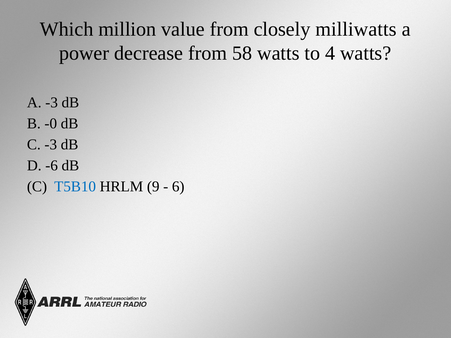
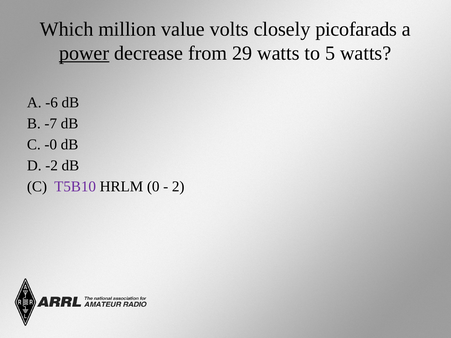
value from: from -> volts (229, 29)
milliwatts: milliwatts -> picofarads (356, 29)
power underline: none -> present (84, 53)
58: 58 -> 29 (242, 53)
4: 4 -> 5 (330, 53)
A -3: -3 -> -6 (52, 102)
-0: -0 -> -7 (51, 124)
C -3: -3 -> -0 (51, 145)
-6: -6 -> -2 (52, 166)
T5B10 colour: blue -> purple (75, 187)
9: 9 -> 0 (153, 187)
6: 6 -> 2 (178, 187)
